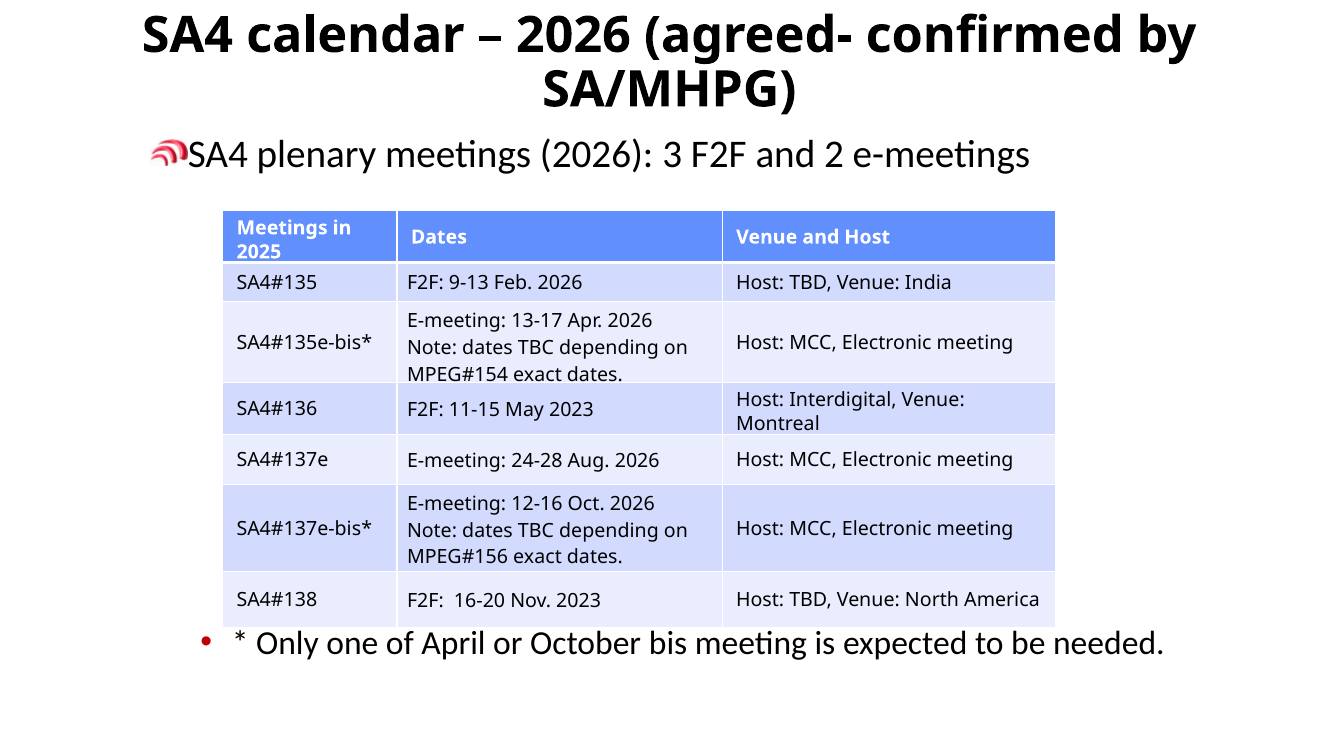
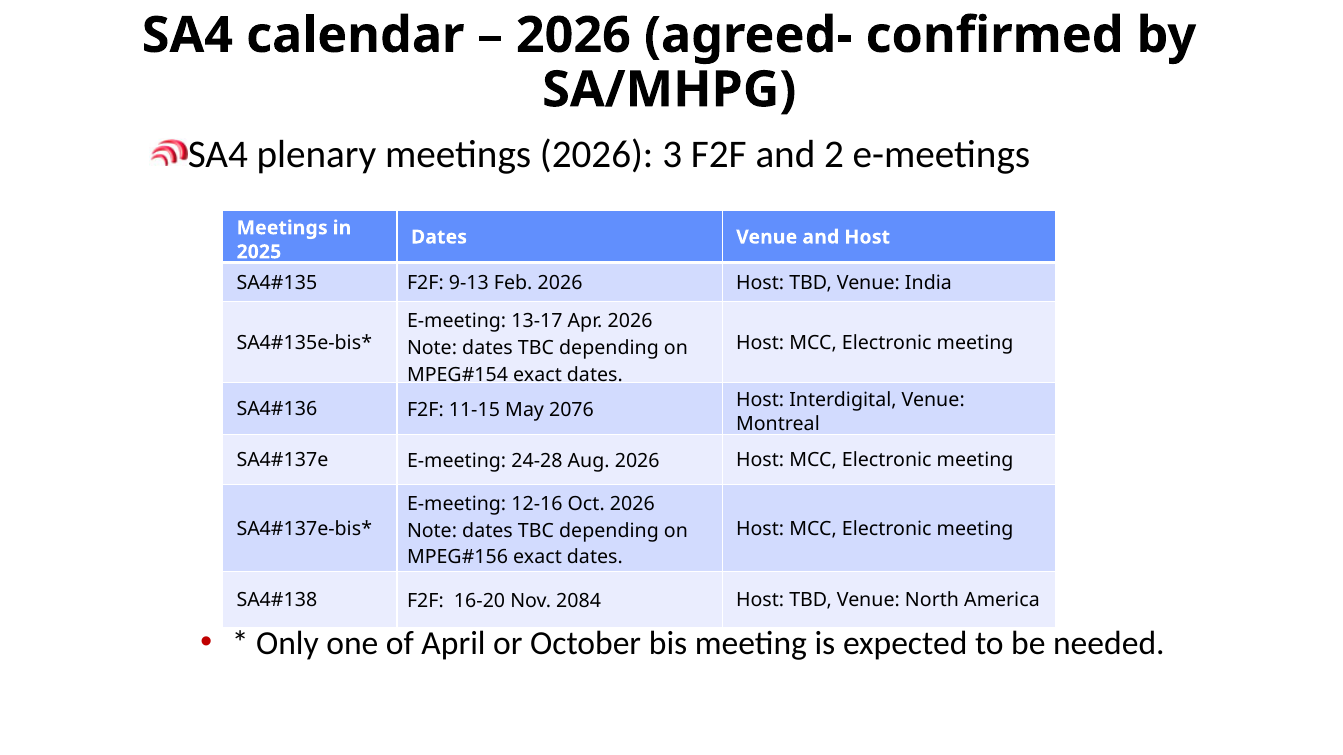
May 2023: 2023 -> 2076 (571, 410)
Nov 2023: 2023 -> 2084 (579, 601)
